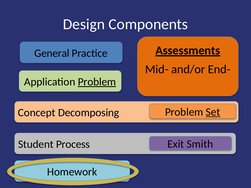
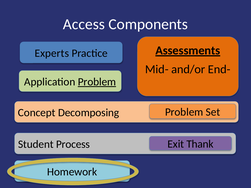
Design: Design -> Access (84, 24)
General: General -> Experts (52, 53)
Set underline: present -> none (213, 112)
Smith: Smith -> Thank (200, 144)
